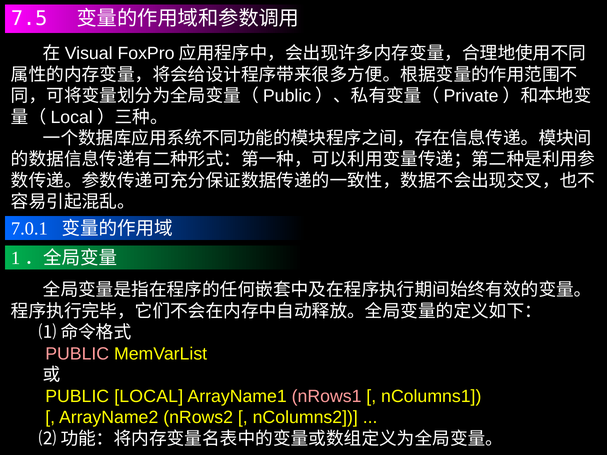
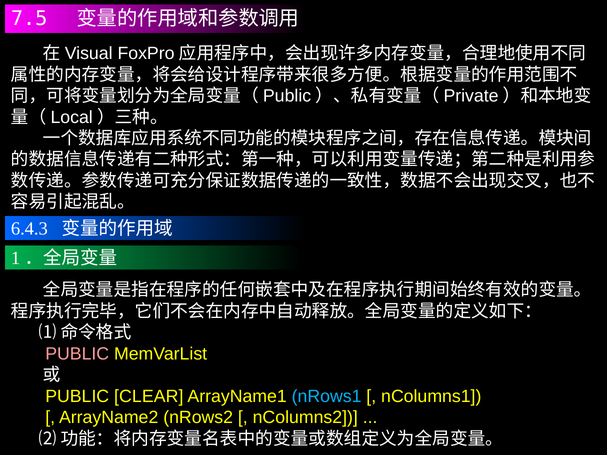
7.0.1: 7.0.1 -> 6.4.3 (29, 229)
LOCAL: LOCAL -> CLEAR (149, 396)
nRows1 colour: pink -> light blue (327, 396)
